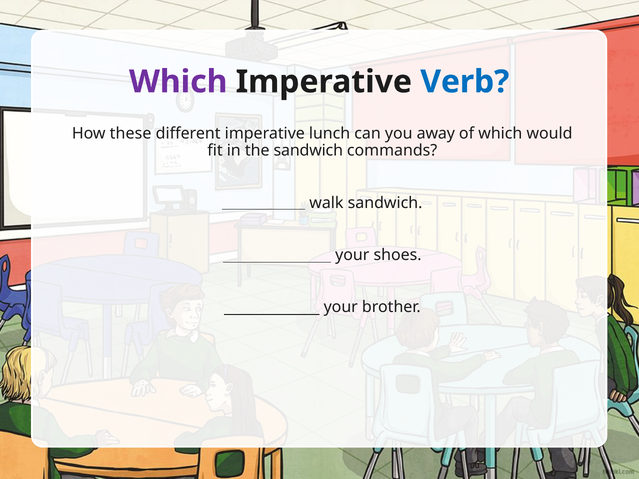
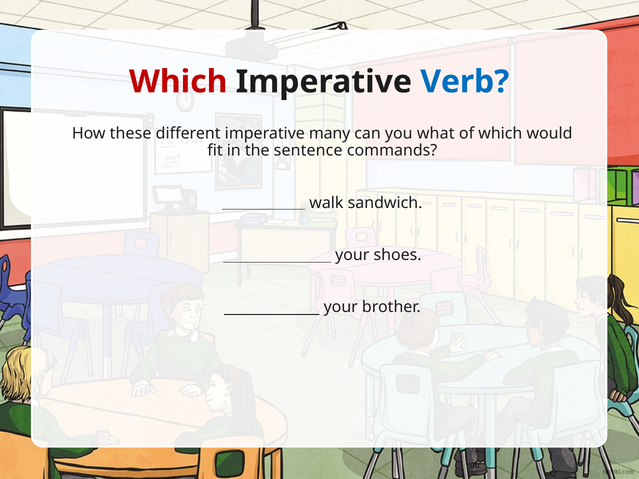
Which colour: purple -> red (178, 82)
lunch: lunch -> many (330, 133)
away: away -> what (436, 133)
the sandwich: sandwich -> sentence (308, 151)
